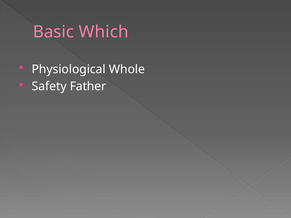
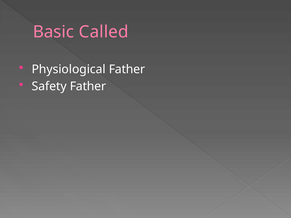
Which: Which -> Called (104, 32)
Physiological Whole: Whole -> Father (127, 69)
